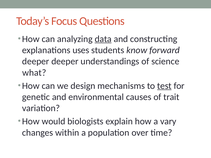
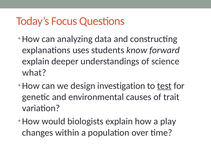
data underline: present -> none (103, 39)
deeper: deeper -> explain (36, 62)
mechanisms: mechanisms -> investigation (121, 86)
vary: vary -> play (168, 122)
